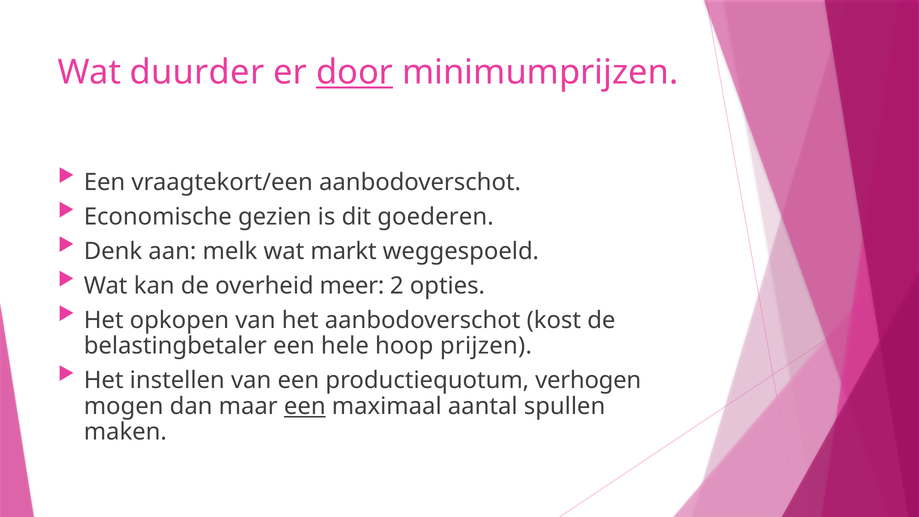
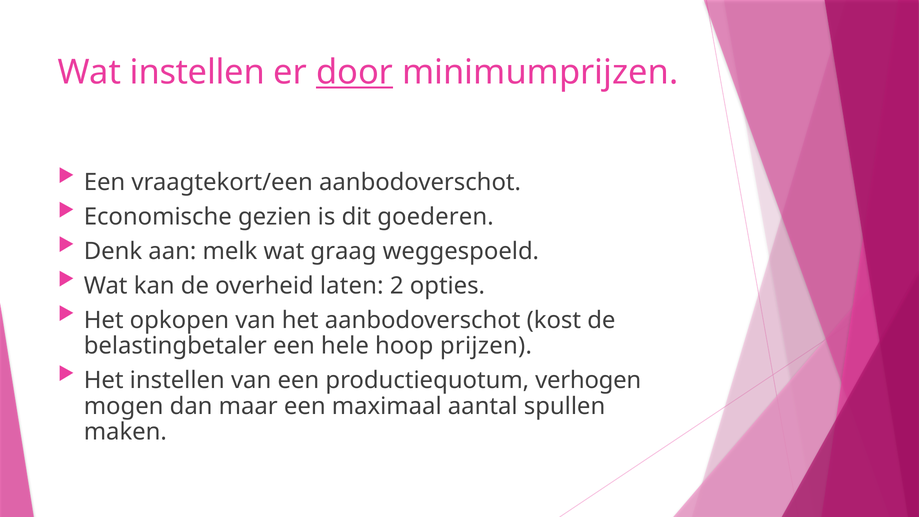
Wat duurder: duurder -> instellen (197, 72)
markt: markt -> graag (343, 251)
meer: meer -> laten (352, 286)
een underline: present -> none (305, 406)
